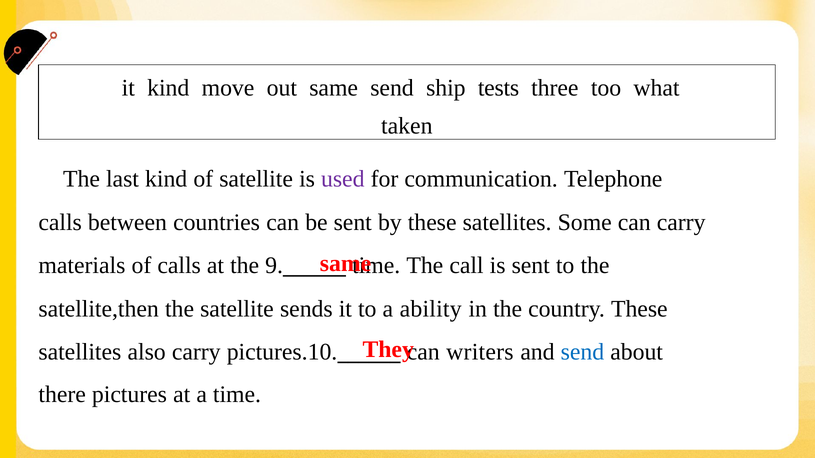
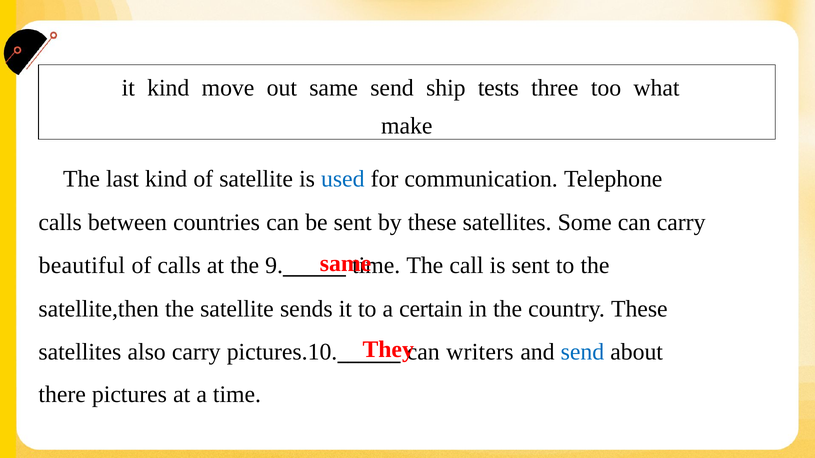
taken: taken -> make (407, 126)
used colour: purple -> blue (343, 179)
materials: materials -> beautiful (82, 266)
ability: ability -> certain (431, 309)
